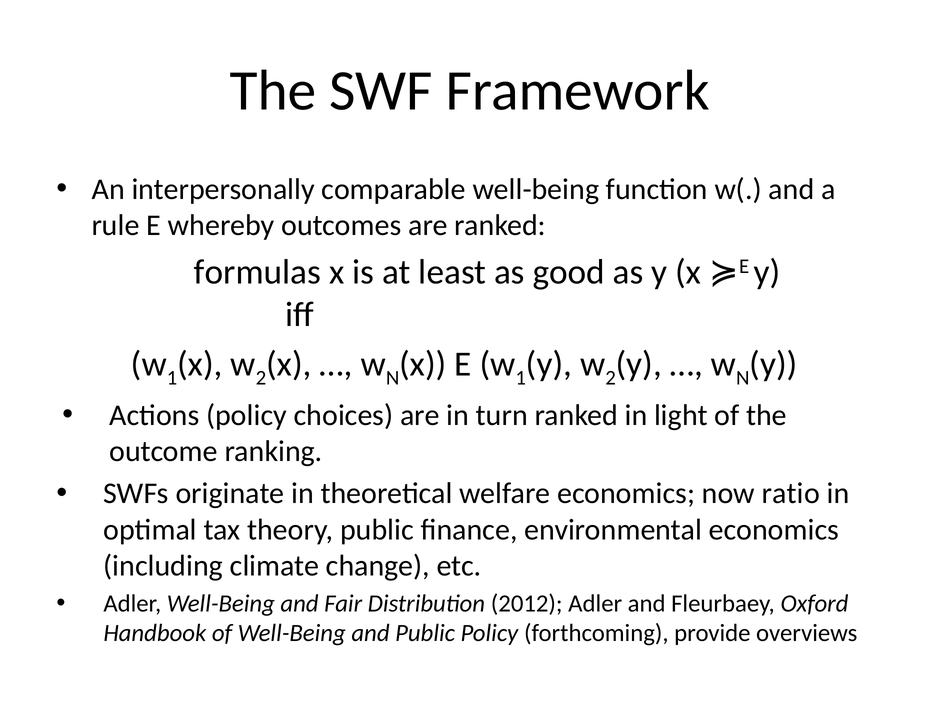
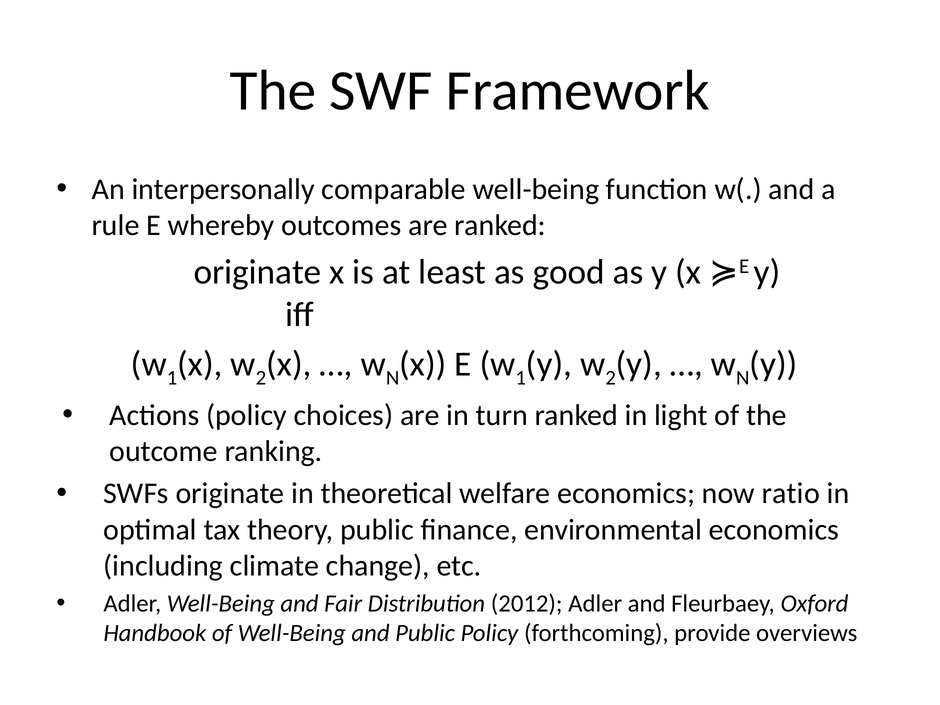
formulas: formulas -> originate (258, 272)
